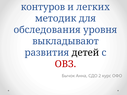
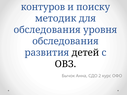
легких: легких -> поиску (93, 7)
выкладывают: выкладывают -> обследования (65, 41)
ОВЗ colour: red -> black (65, 64)
